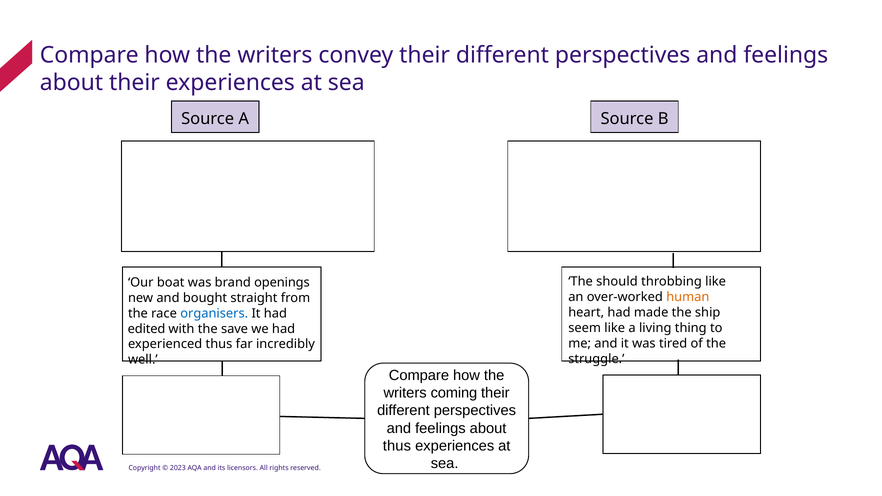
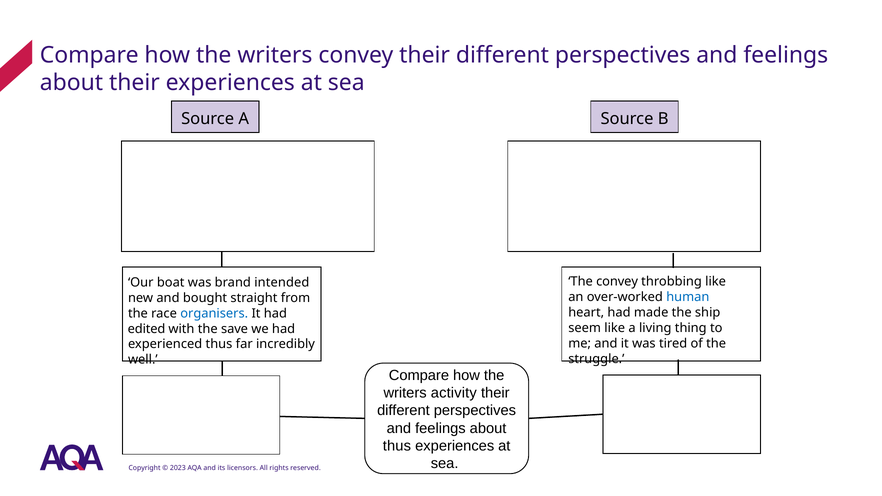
The should: should -> convey (617, 282)
openings: openings -> intended (282, 283)
human colour: orange -> blue (688, 297)
coming: coming -> activity (454, 393)
